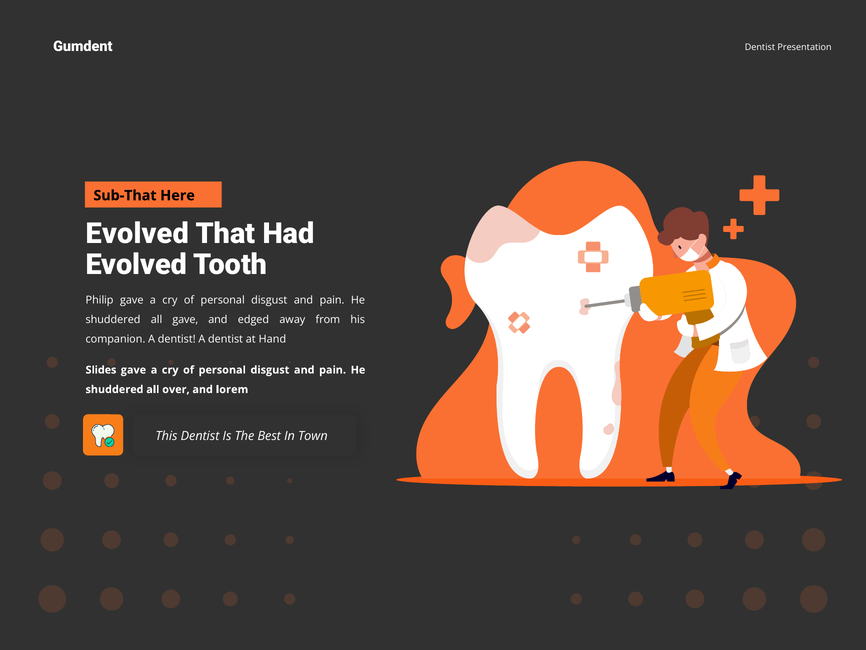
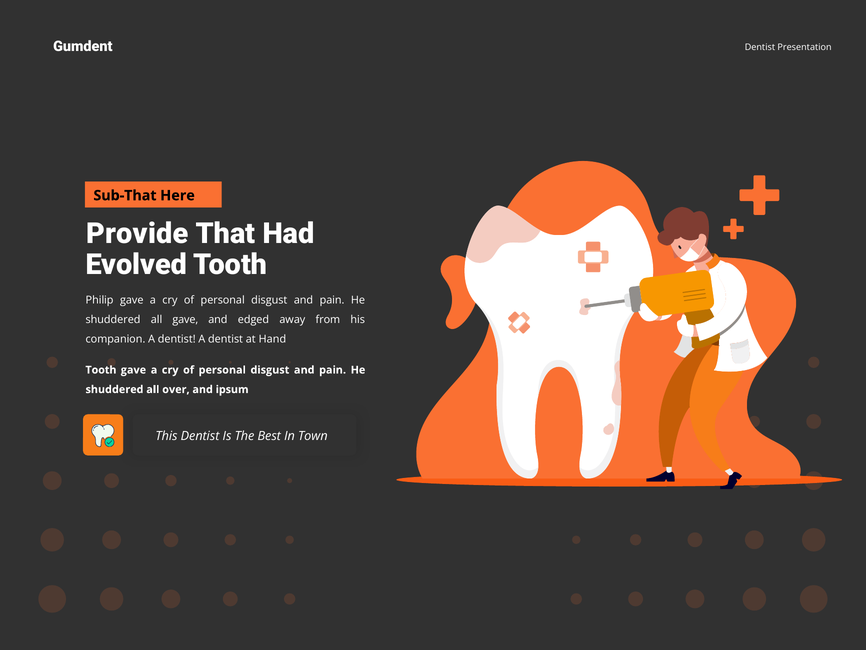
Evolved: Evolved -> Provide (137, 233)
Slides: Slides -> Tooth (101, 370)
lorem: lorem -> ipsum (232, 389)
